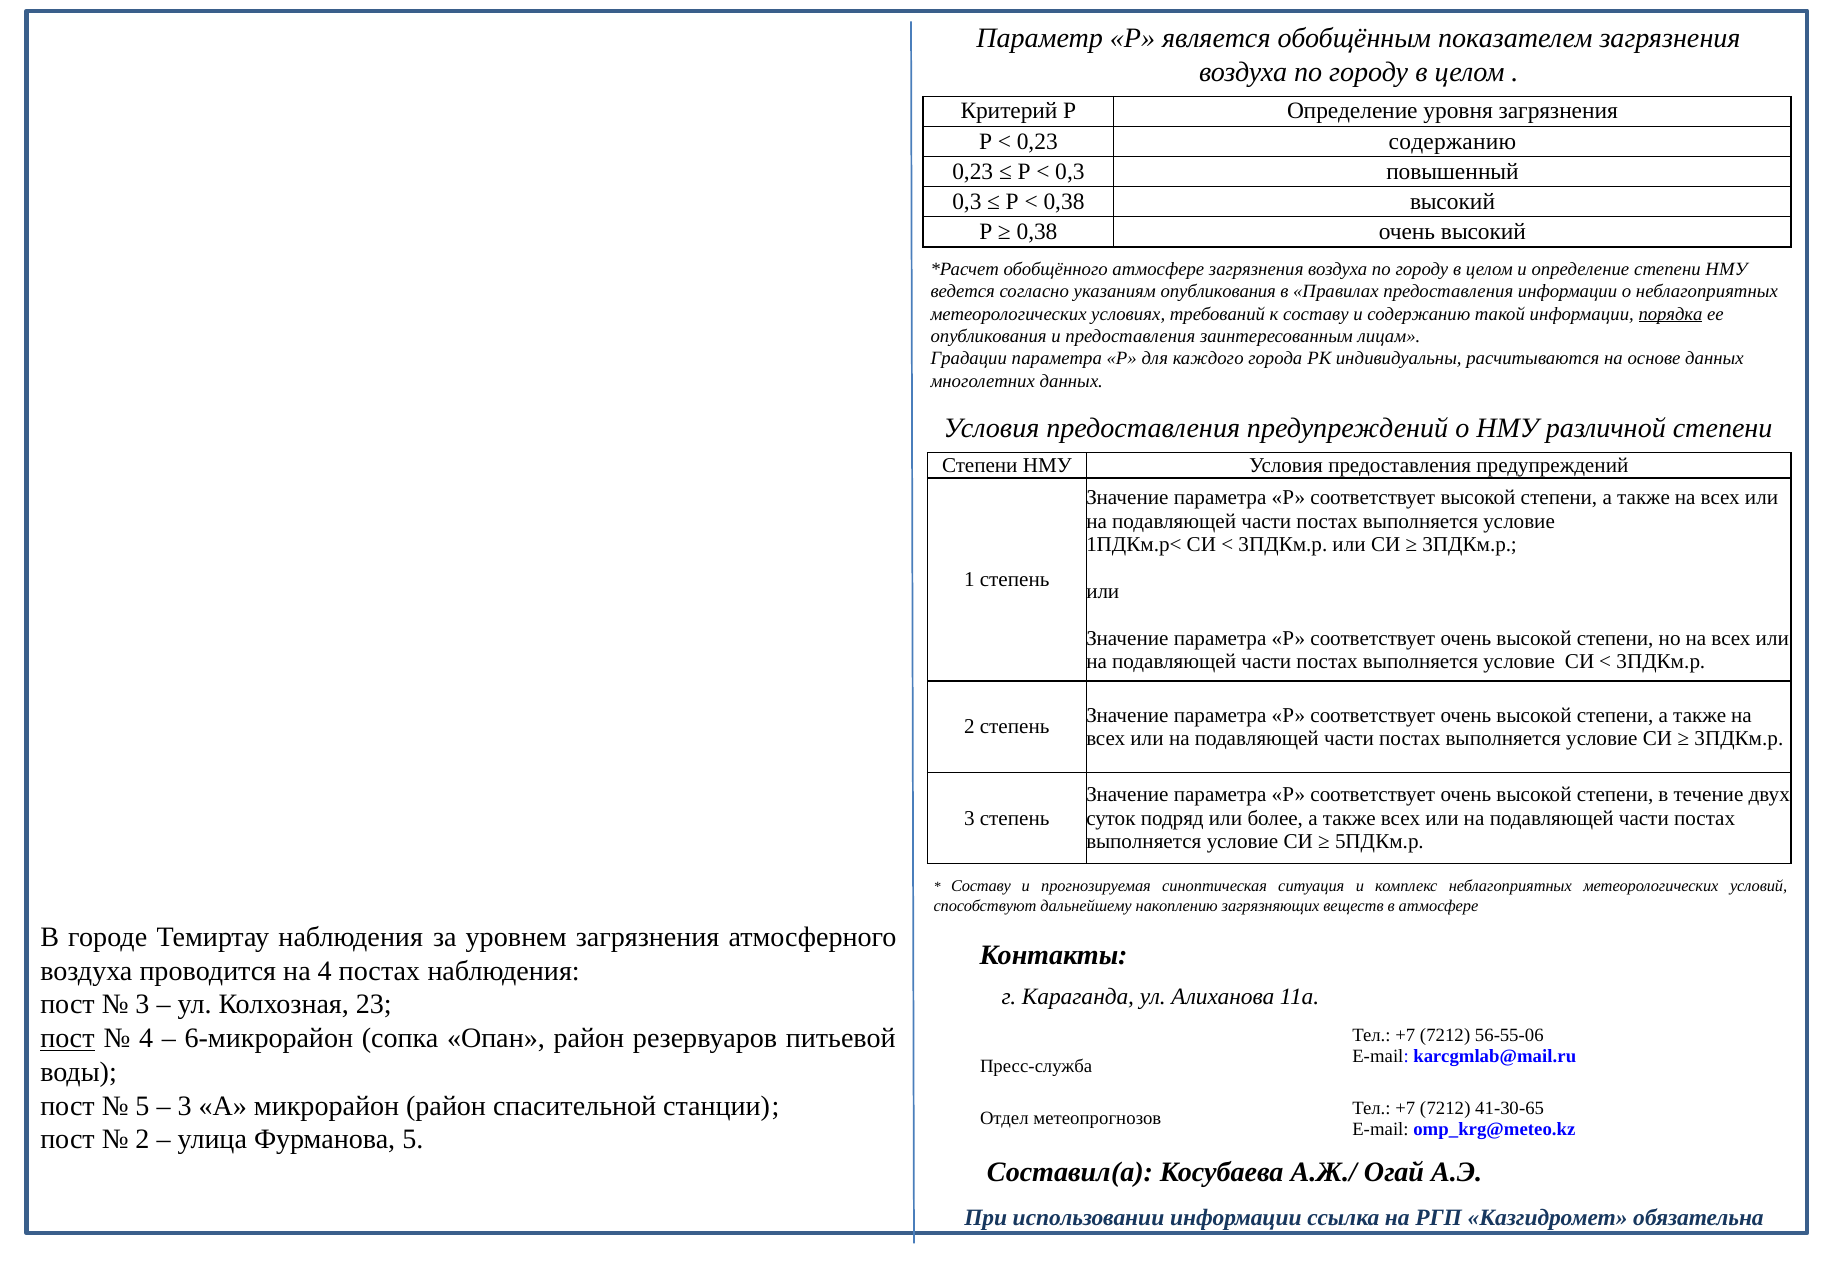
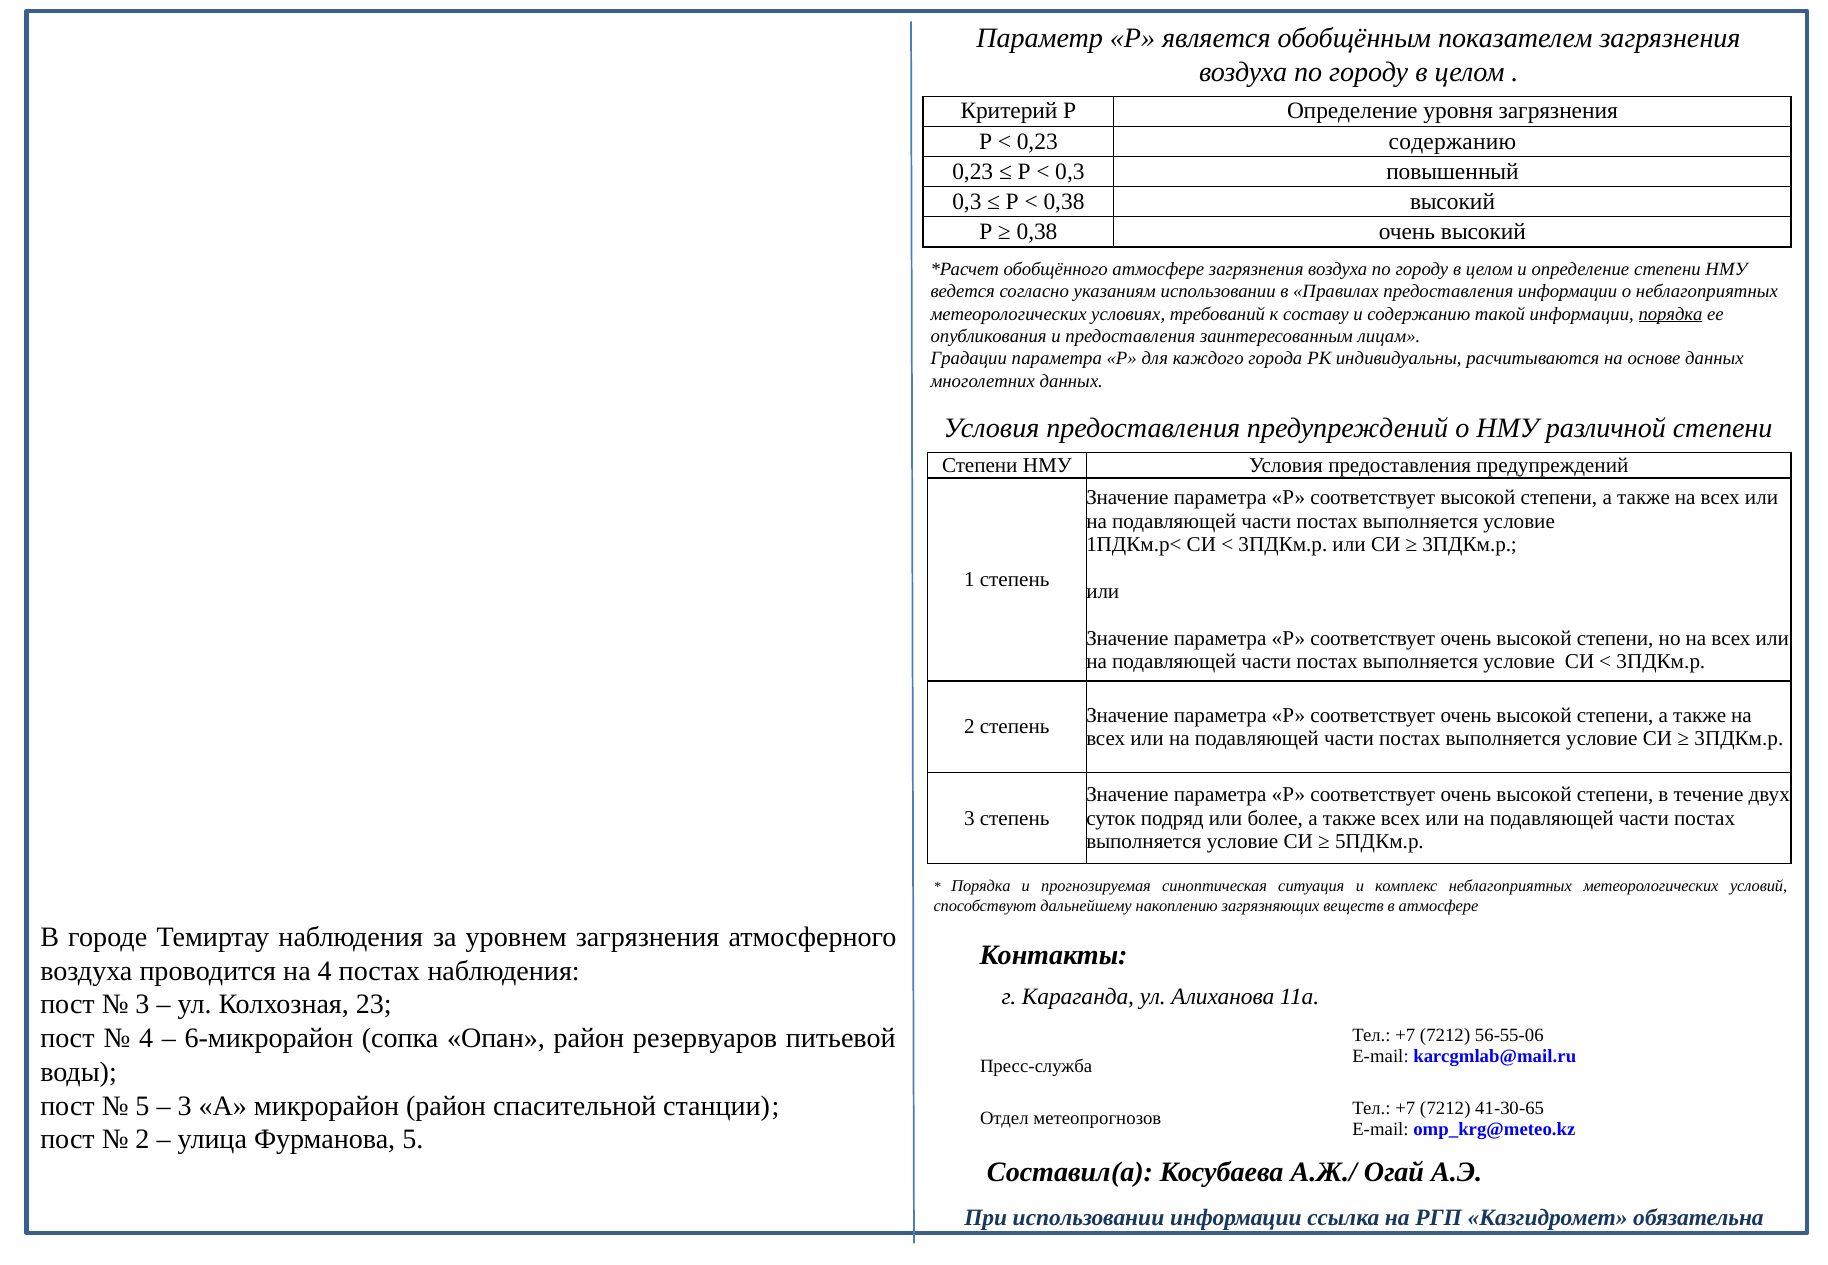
указаниям опубликования: опубликования -> использовании (1218, 291)
Составу: Составу -> Порядка (981, 886)
пост underline: present -> none (67, 1039)
